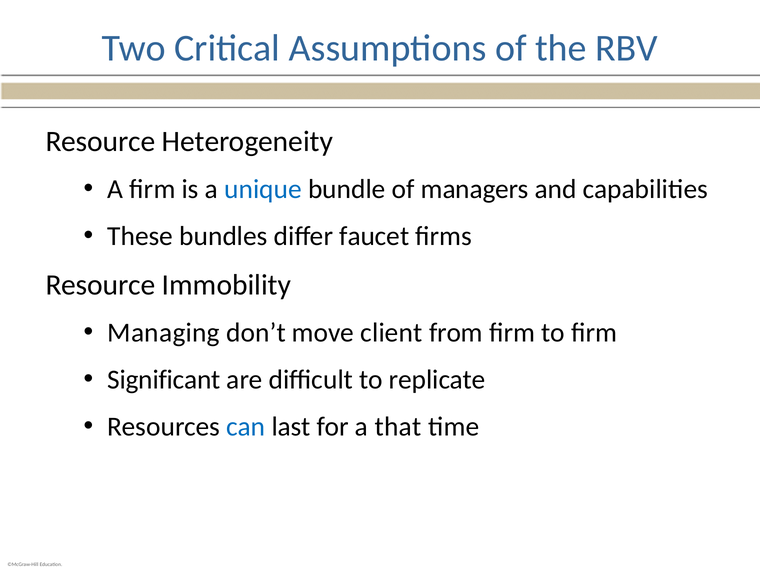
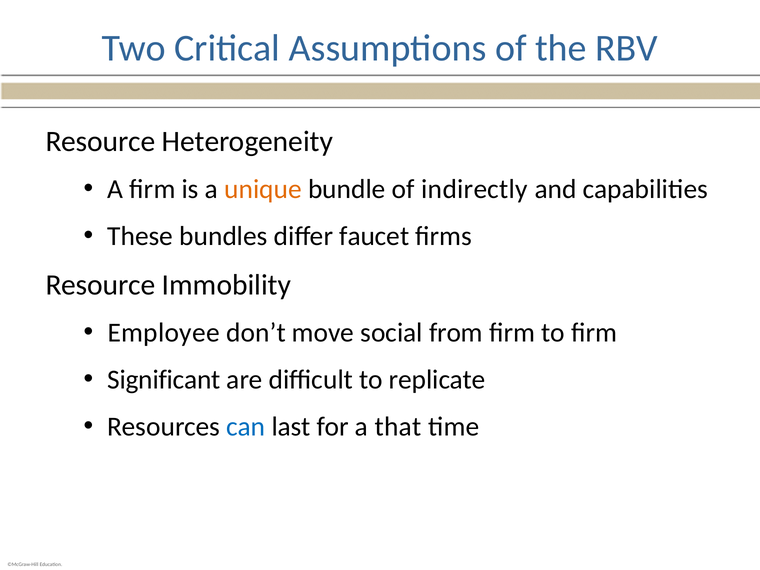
unique colour: blue -> orange (263, 189)
managers: managers -> indirectly (475, 189)
Managing: Managing -> Employee (164, 333)
client: client -> social (392, 333)
